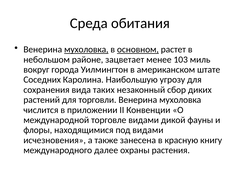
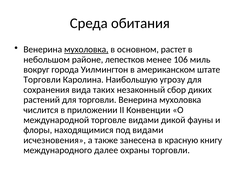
основном underline: present -> none (138, 49)
зацветает: зацветает -> лепестков (125, 60)
103: 103 -> 106 (181, 60)
Соседних: Соседних -> Торговли (42, 80)
охраны растения: растения -> торговли (171, 150)
